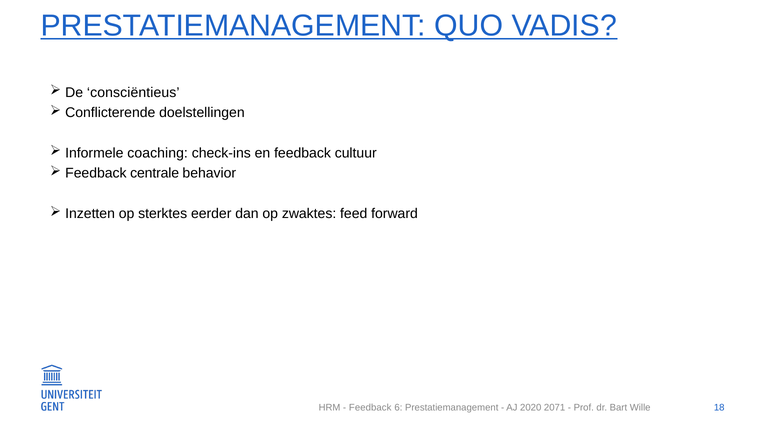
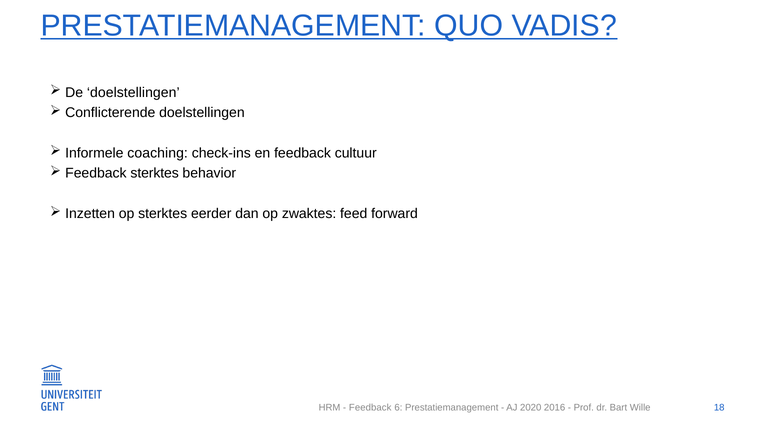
De consciëntieus: consciëntieus -> doelstellingen (133, 92)
Feedback centrale: centrale -> sterktes (155, 173)
2071: 2071 -> 2016 (555, 407)
